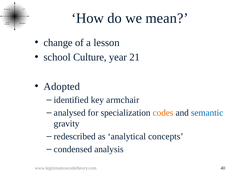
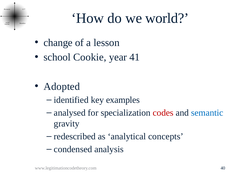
mean: mean -> world (167, 18)
Culture: Culture -> Cookie (90, 57)
21: 21 -> 41 (135, 57)
armchair: armchair -> examples (123, 100)
codes colour: orange -> red (163, 112)
